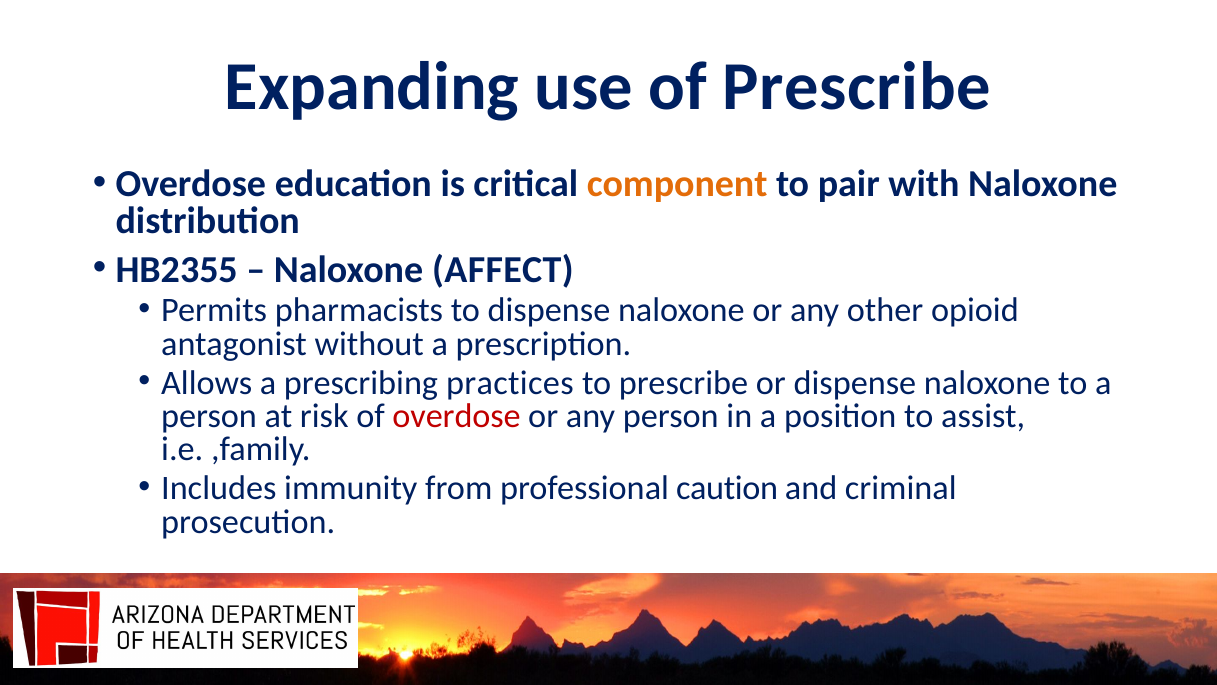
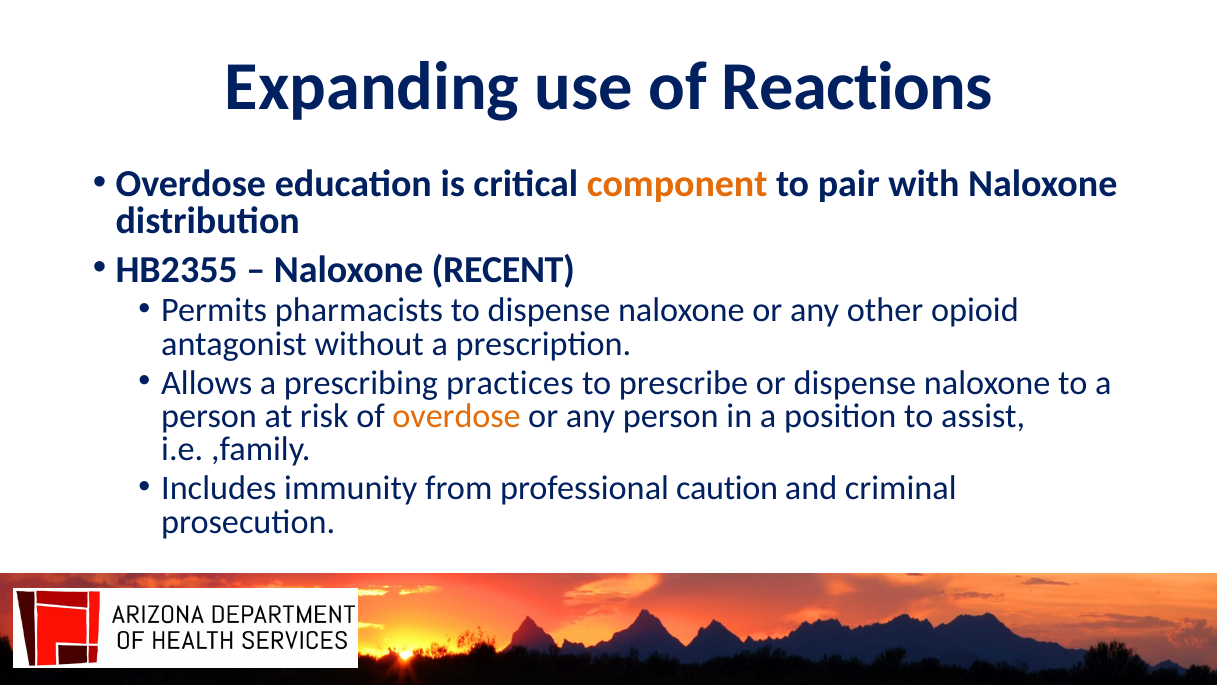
of Prescribe: Prescribe -> Reactions (857, 87)
AFFECT: AFFECT -> RECENT (503, 269)
overdose colour: red -> orange (457, 416)
